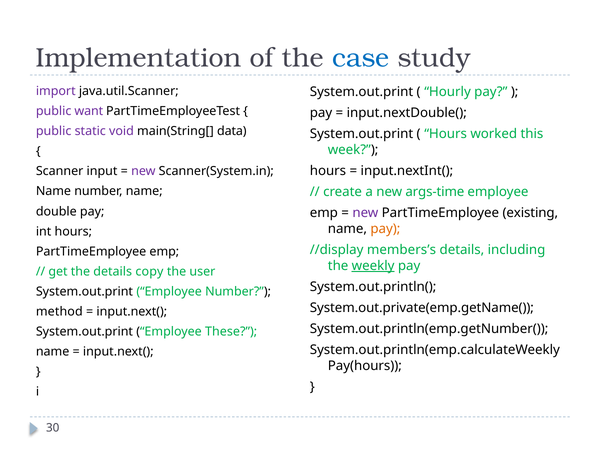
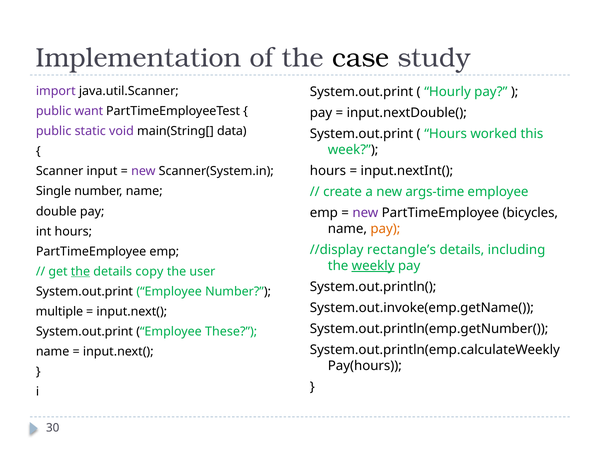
case colour: blue -> black (361, 58)
Name: Name -> Single (53, 191)
existing: existing -> bicycles (530, 213)
members’s: members’s -> rectangle’s (401, 250)
the underline: none -> present (80, 271)
System.out.private(emp.getName(: System.out.private(emp.getName( -> System.out.invoke(emp.getName( (422, 308)
method: method -> multiple (59, 311)
